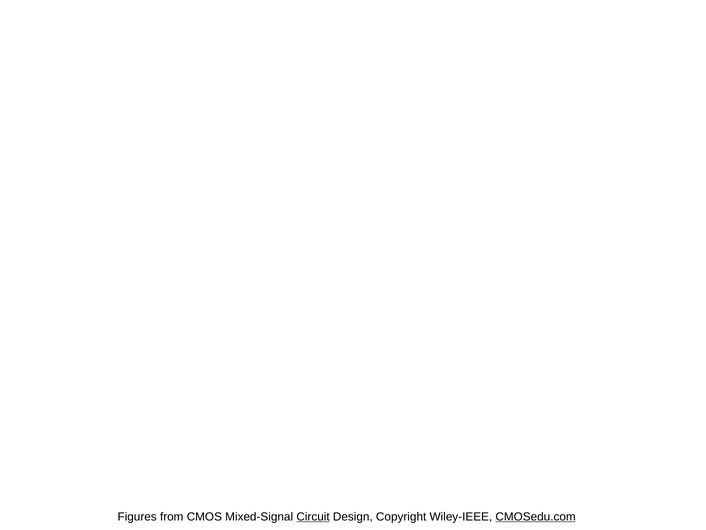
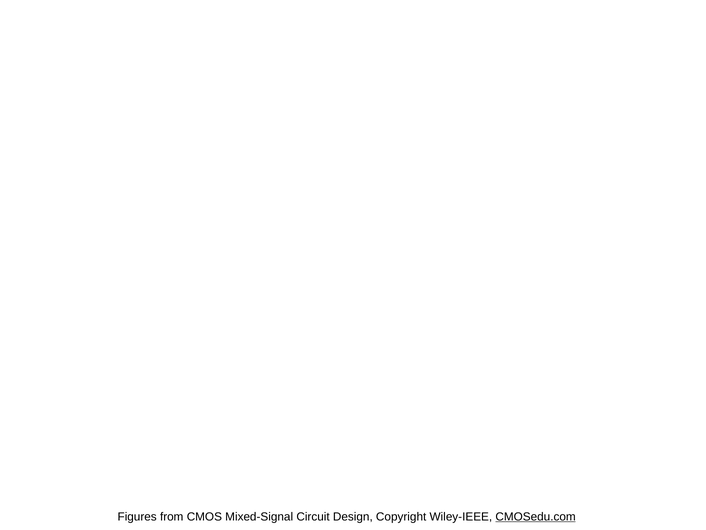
Circuit underline: present -> none (313, 516)
